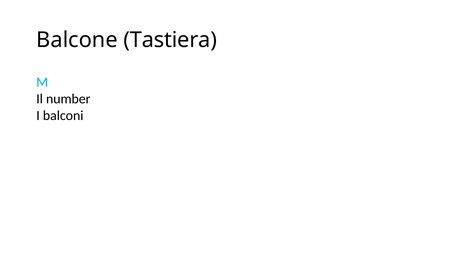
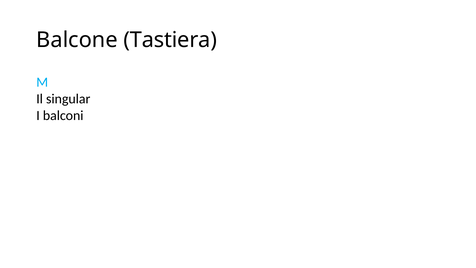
number: number -> singular (68, 99)
